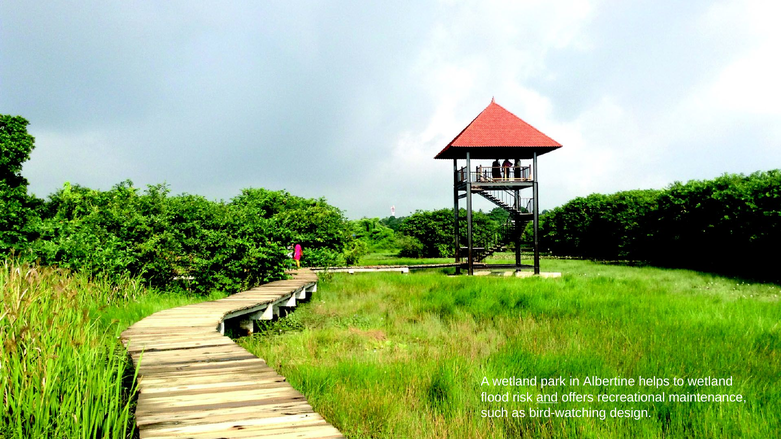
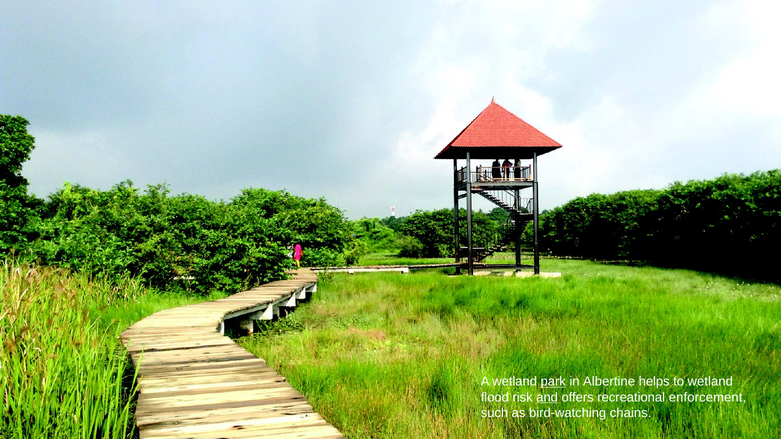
park underline: none -> present (553, 382)
maintenance: maintenance -> enforcement (708, 397)
design: design -> chains (631, 413)
